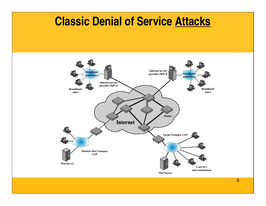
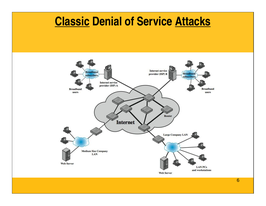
Classic underline: none -> present (72, 21)
